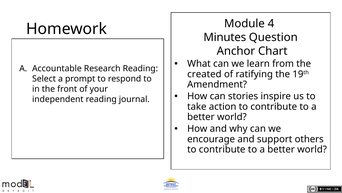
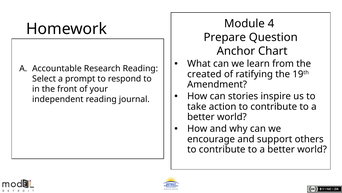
Minutes: Minutes -> Prepare (225, 37)
